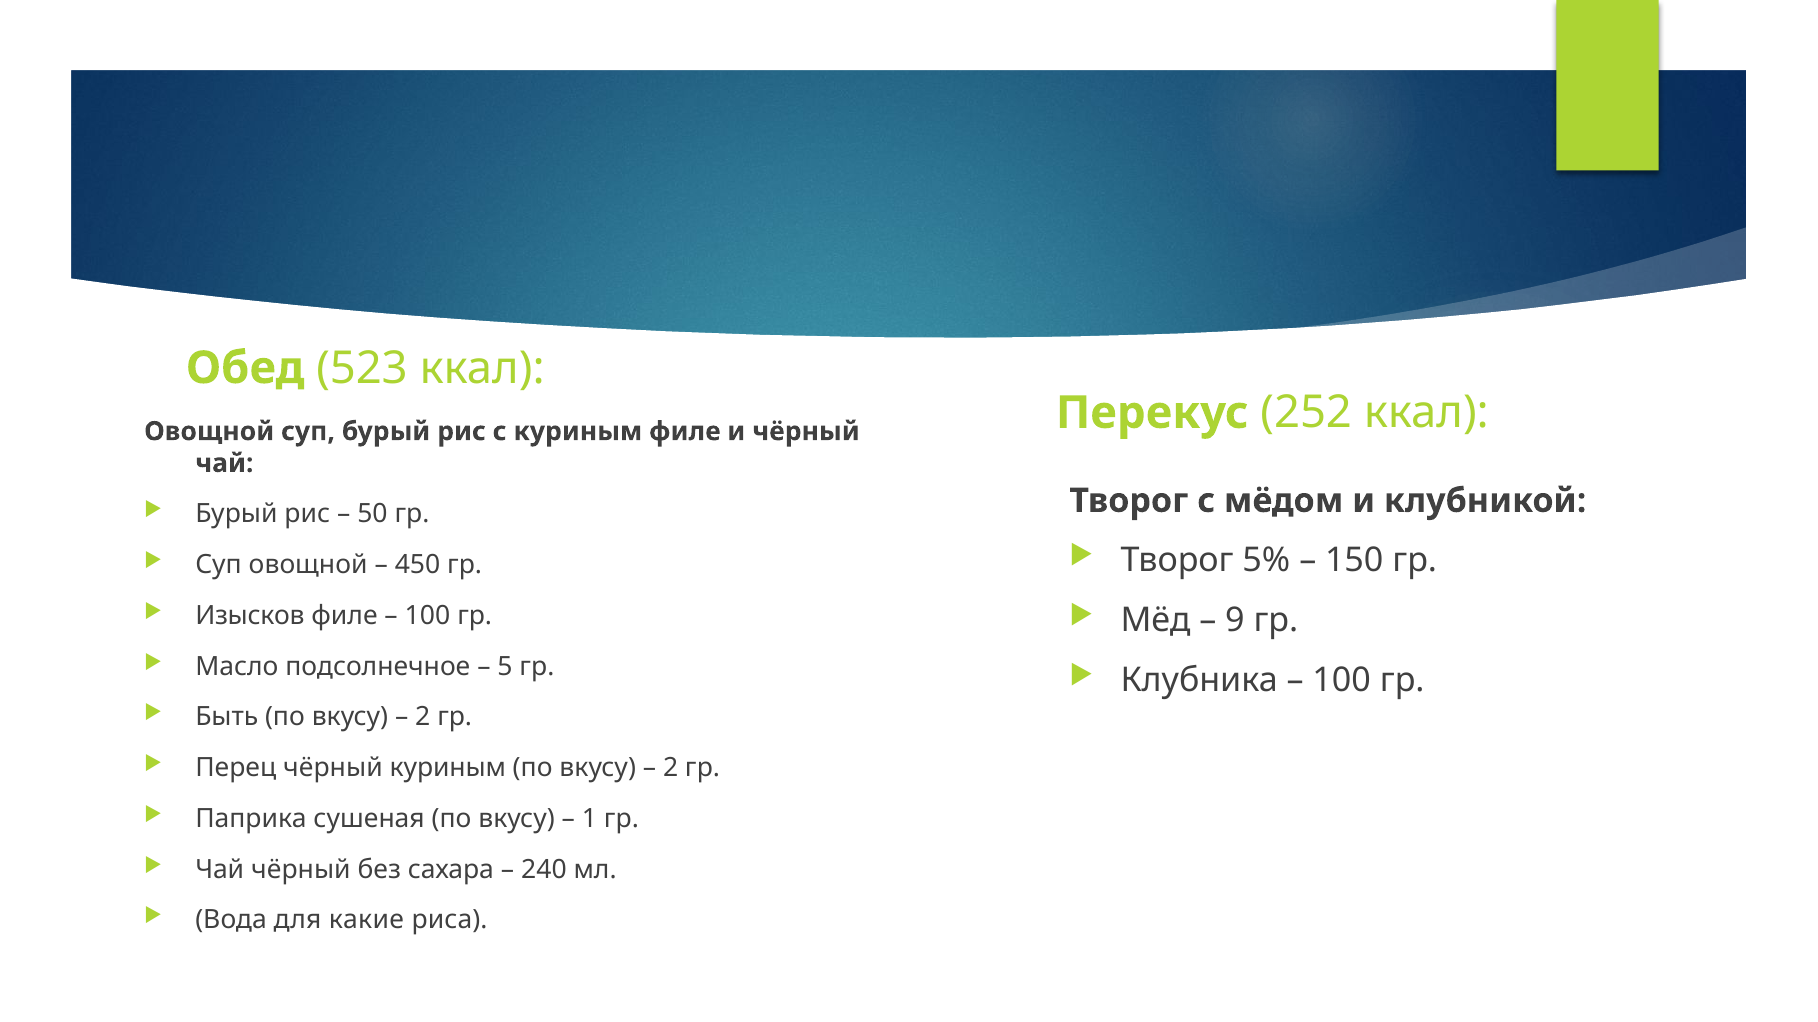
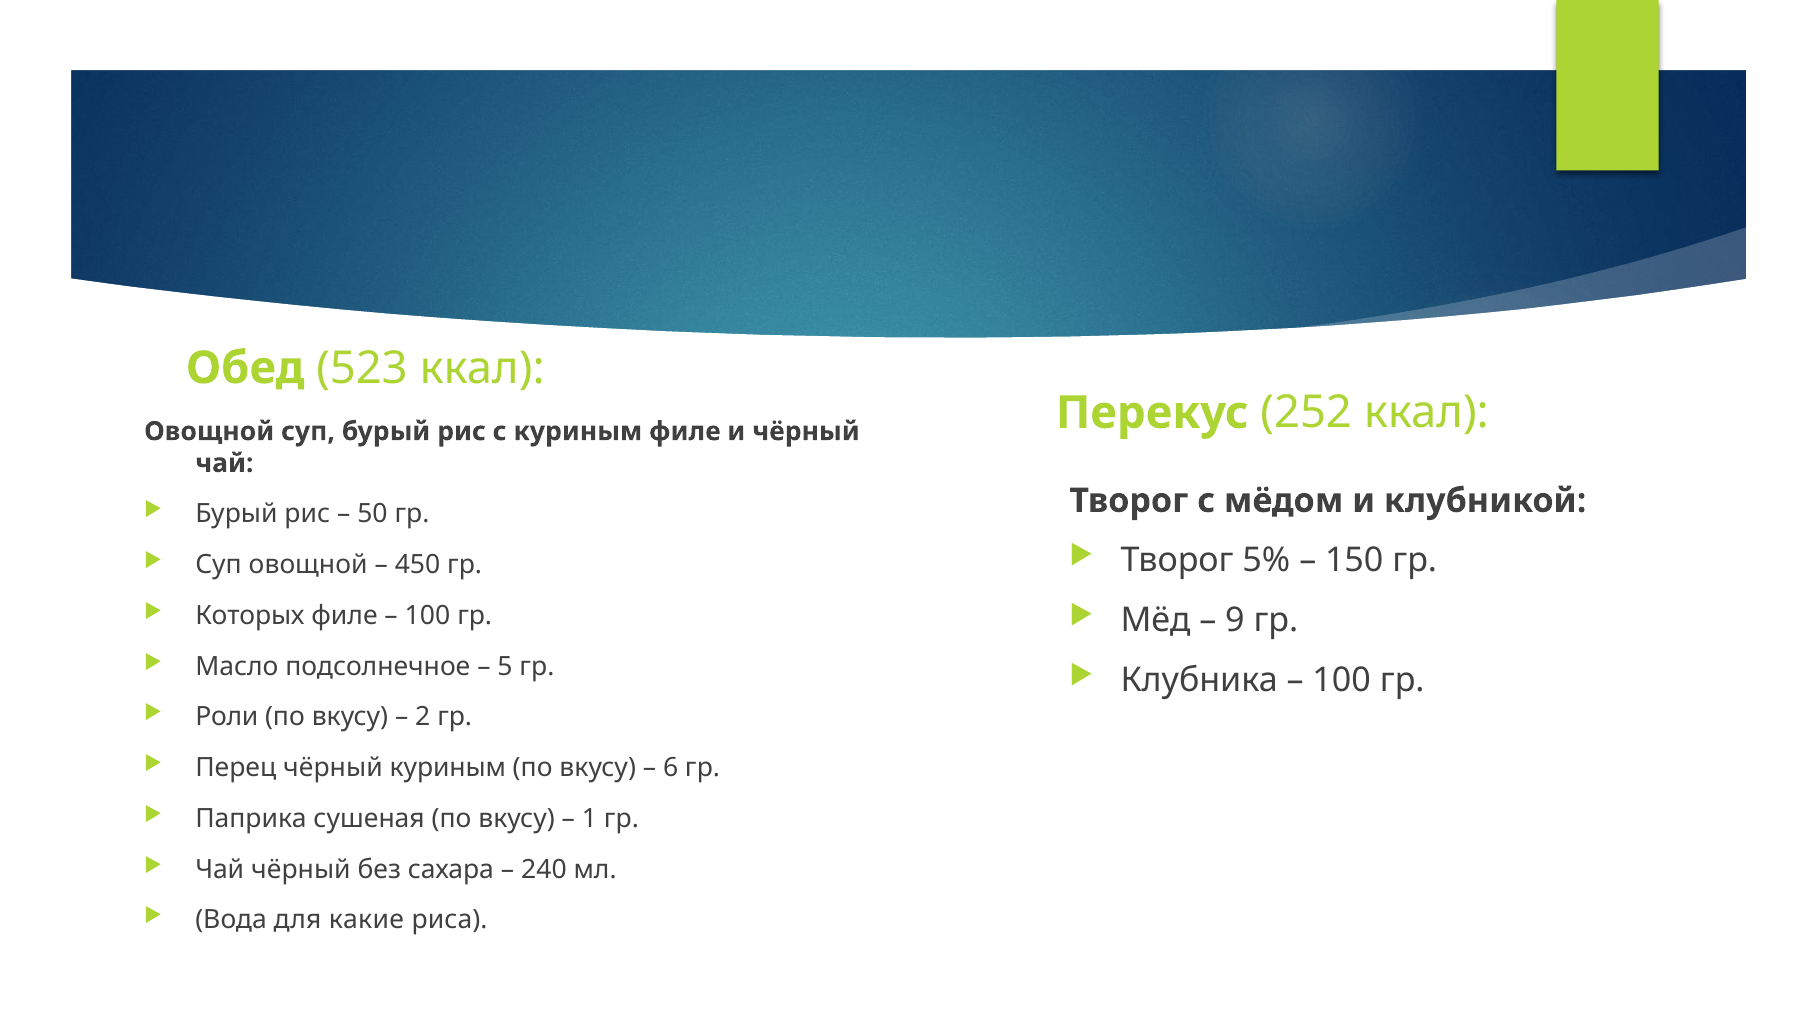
Изысков: Изысков -> Которых (250, 616)
Быть: Быть -> Роли (227, 717)
2: 2 -> 6 (671, 768)
